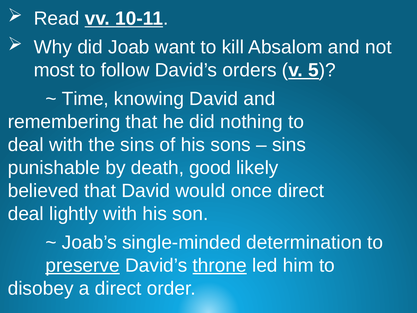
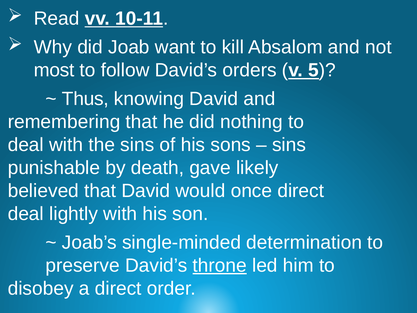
Time: Time -> Thus (85, 99)
good: good -> gave (210, 168)
preserve underline: present -> none (83, 265)
